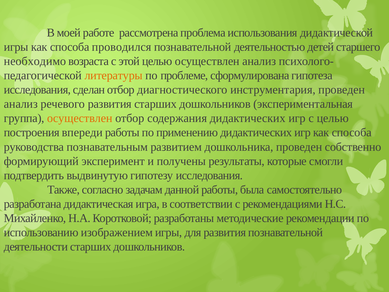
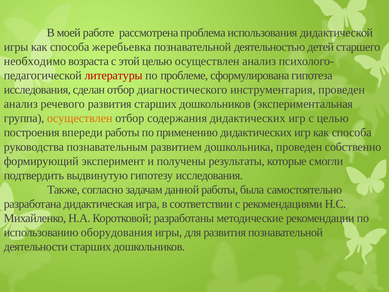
проводился: проводился -> жеребьевка (122, 47)
литературы colour: orange -> red (114, 75)
изображением: изображением -> оборудования (117, 232)
